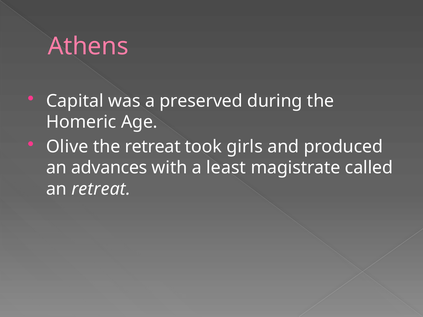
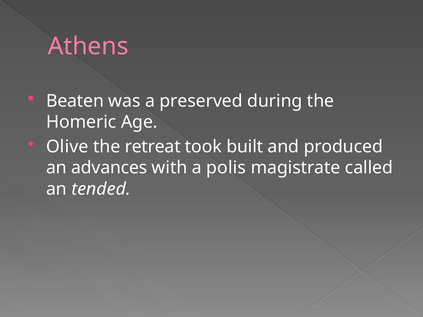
Capital: Capital -> Beaten (75, 101)
girls: girls -> built (245, 147)
least: least -> polis (226, 168)
an retreat: retreat -> tended (101, 189)
